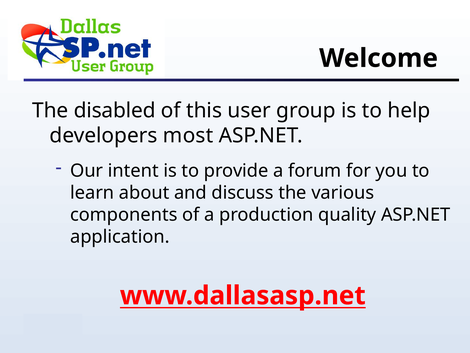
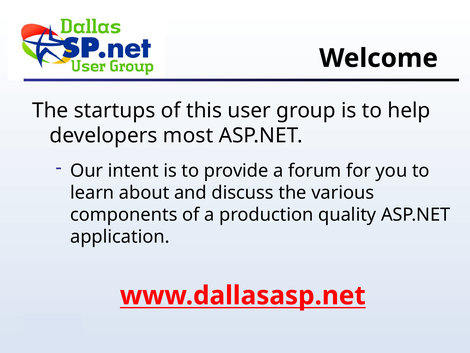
disabled: disabled -> startups (115, 110)
